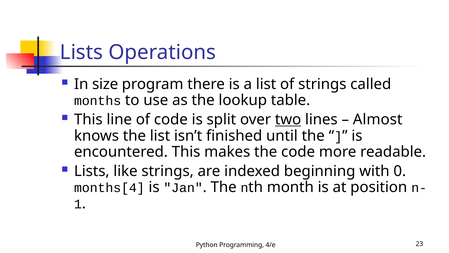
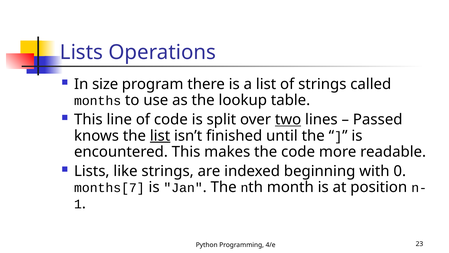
Almost: Almost -> Passed (378, 119)
list underline: none -> present (160, 136)
months[4: months[4 -> months[7 (109, 188)
